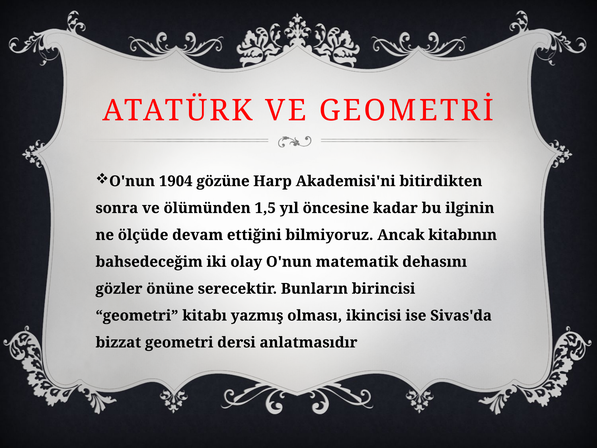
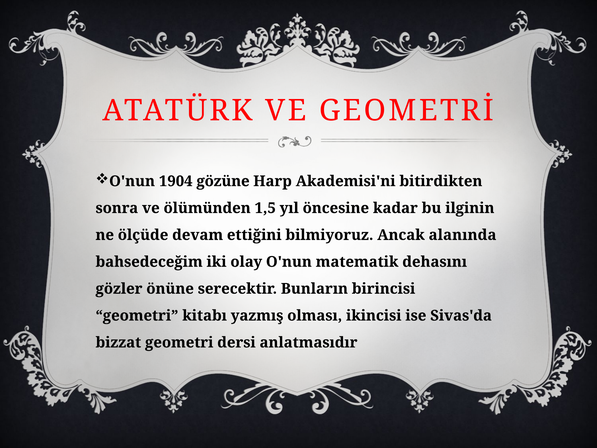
kitabının: kitabının -> alanında (463, 235)
